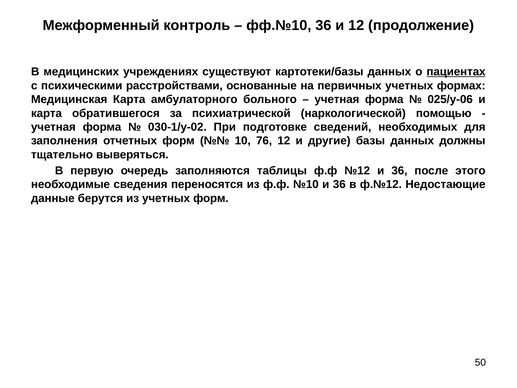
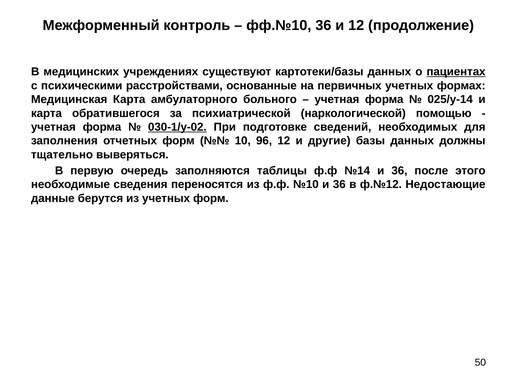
025/у-06: 025/у-06 -> 025/у-14 (450, 99)
030-1/у-02 underline: none -> present (177, 127)
76: 76 -> 96 (264, 141)
№12: №12 -> №14 (357, 171)
